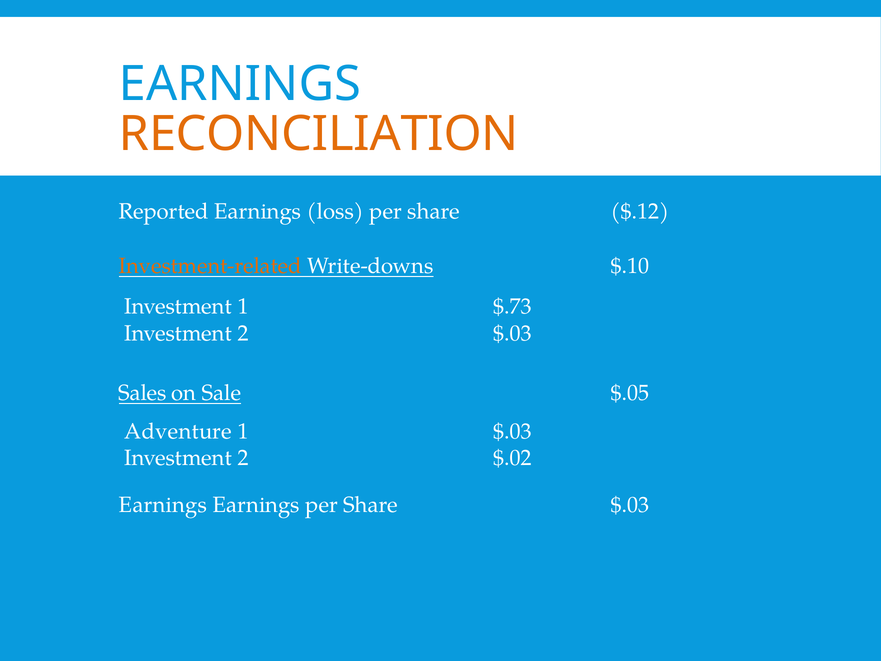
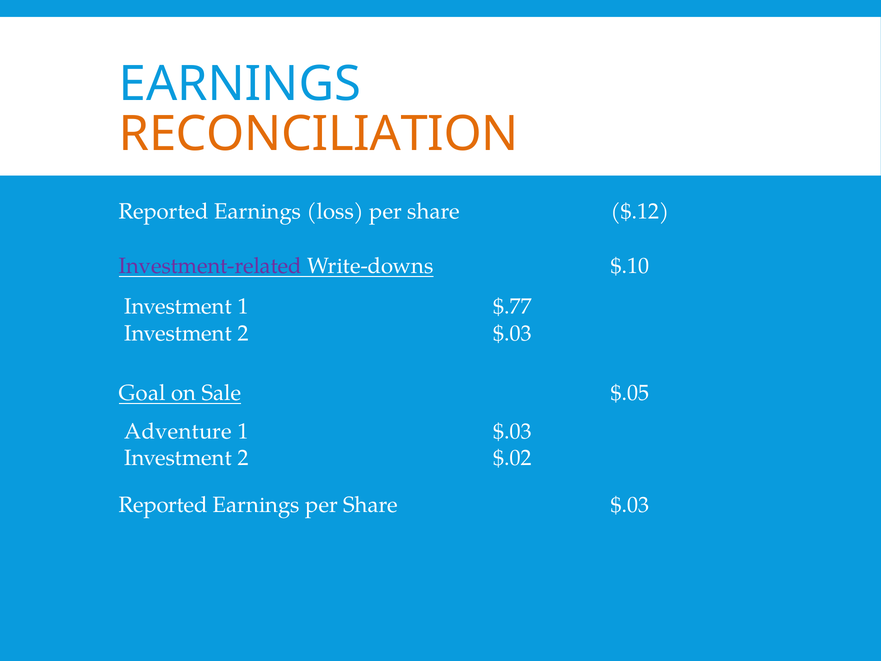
Investment-related colour: orange -> purple (210, 266)
$.73: $.73 -> $.77 (513, 307)
Sales: Sales -> Goal (142, 393)
Earnings: Earnings -> Reported (163, 505)
